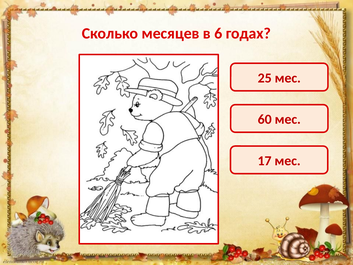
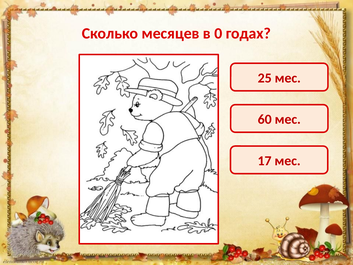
6: 6 -> 0 (218, 33)
